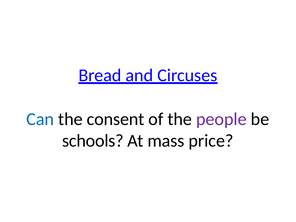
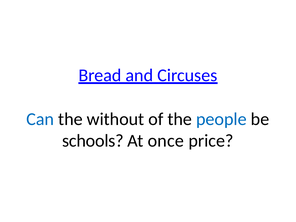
consent: consent -> without (116, 119)
people colour: purple -> blue (221, 119)
mass: mass -> once (166, 141)
